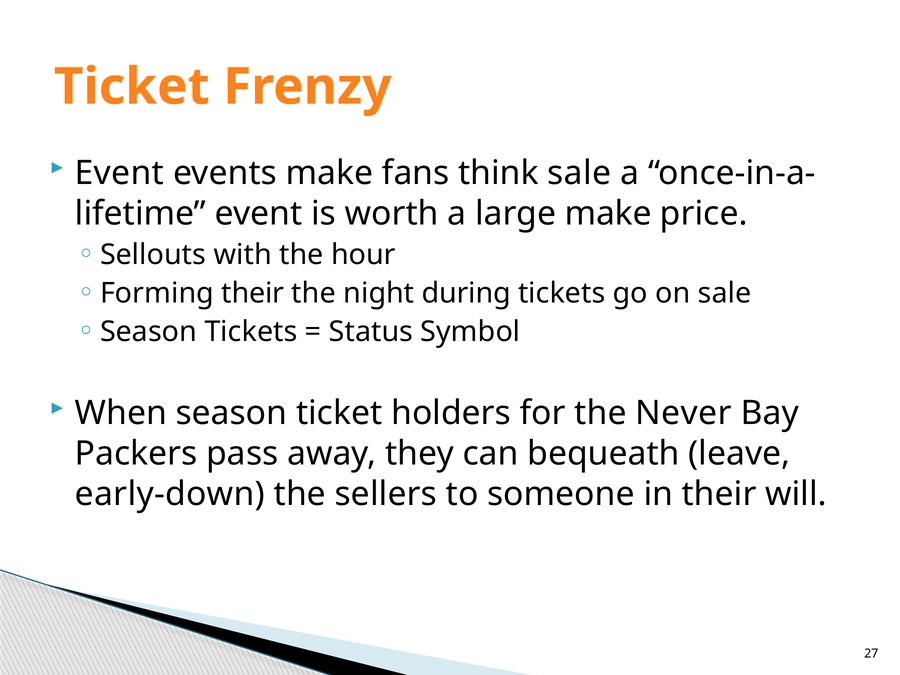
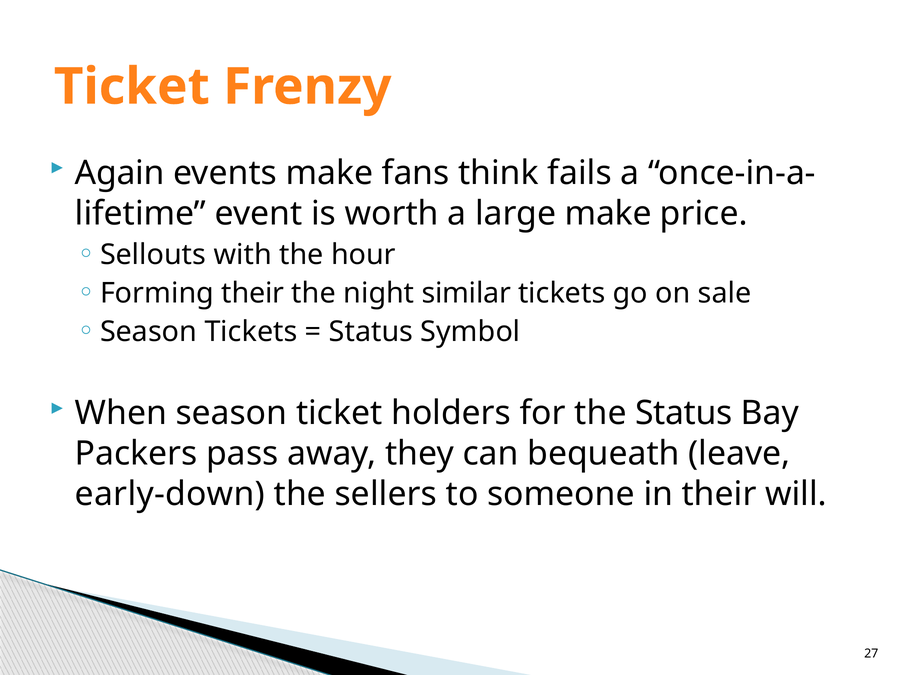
Event: Event -> Again (120, 173)
think sale: sale -> fails (580, 173)
during: during -> similar (466, 293)
the Never: Never -> Status (684, 413)
